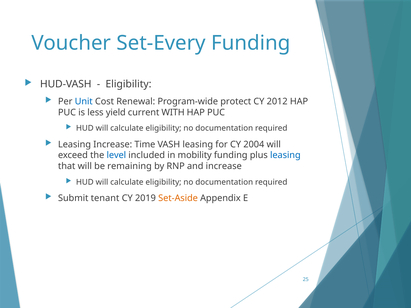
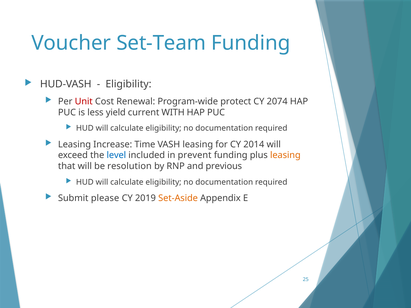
Set-Every: Set-Every -> Set-Team (161, 43)
Unit colour: blue -> red (84, 102)
2012: 2012 -> 2074 (277, 102)
2004: 2004 -> 2014 (254, 144)
mobility: mobility -> prevent (195, 155)
leasing colour: blue -> orange (285, 155)
remaining: remaining -> resolution (130, 166)
and increase: increase -> previous (224, 166)
tenant: tenant -> please (105, 198)
